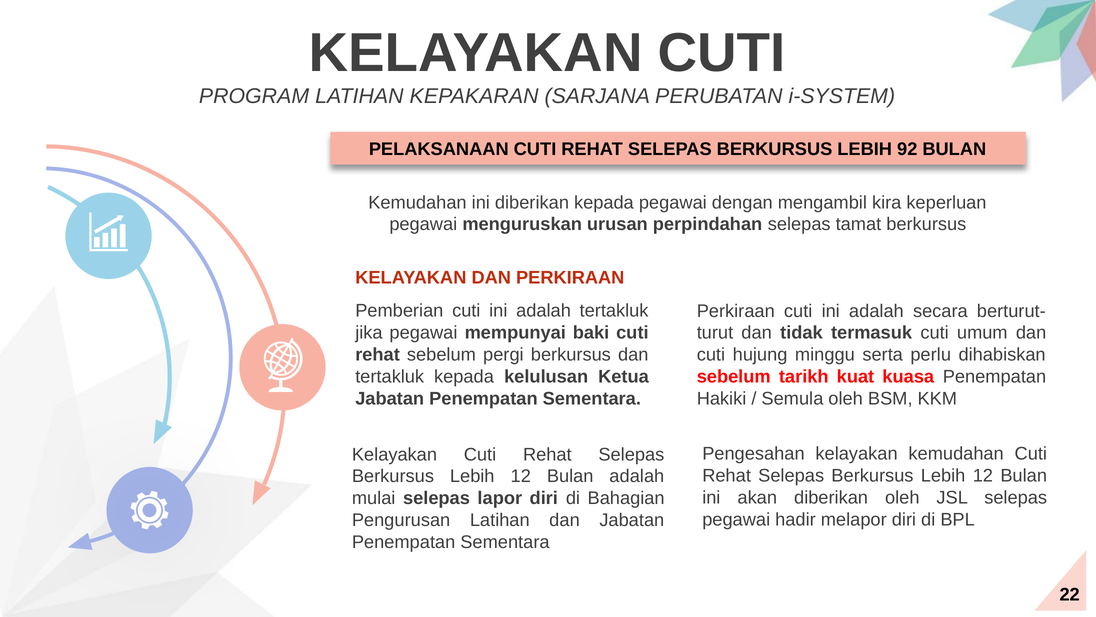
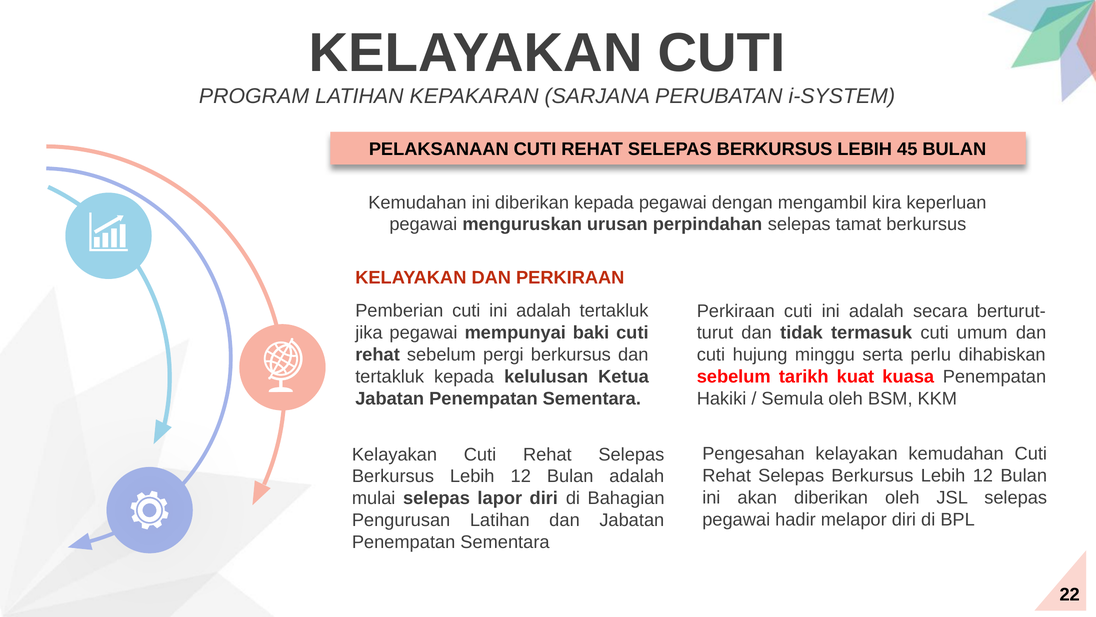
92: 92 -> 45 (907, 149)
